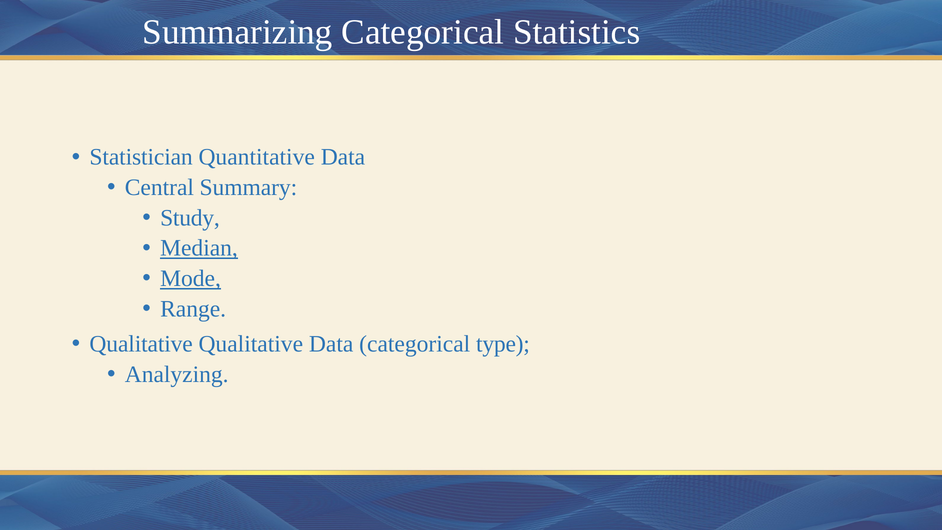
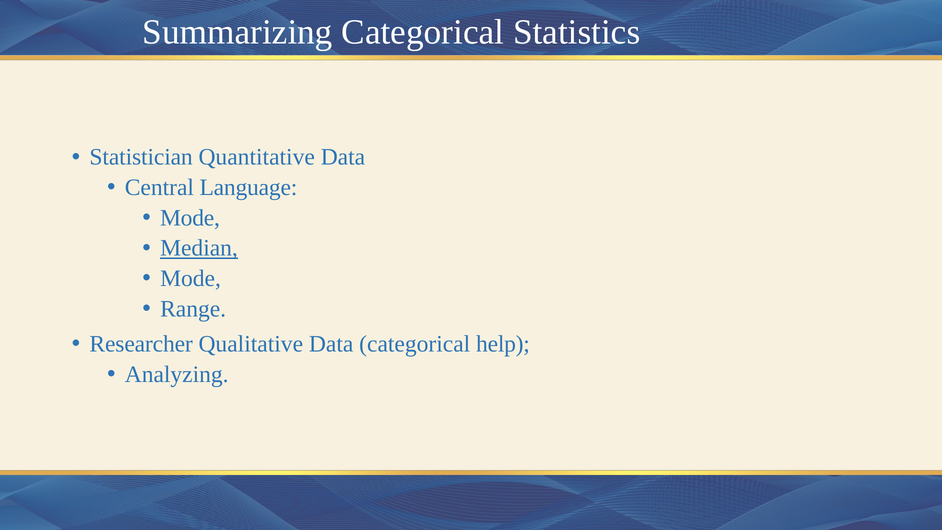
Summary: Summary -> Language (248, 187)
Study: Study -> Mode (190, 218)
Mode underline: present -> none (191, 278)
Qualitative: Qualitative -> Researcher (141, 344)
type: type -> help (503, 344)
